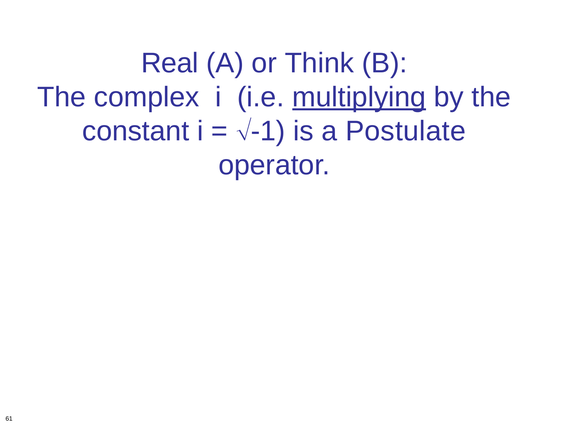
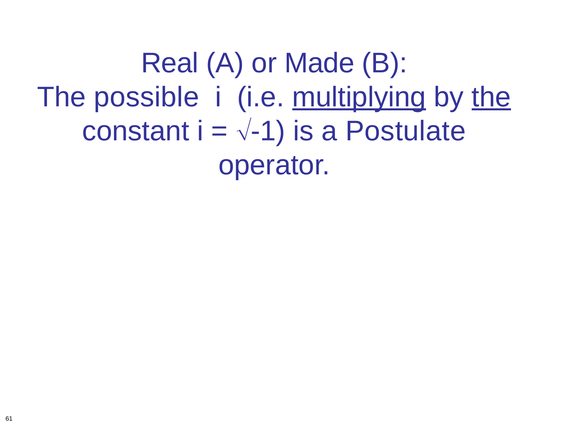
Think: Think -> Made (319, 63)
complex: complex -> possible (147, 97)
the underline: none -> present (491, 97)
